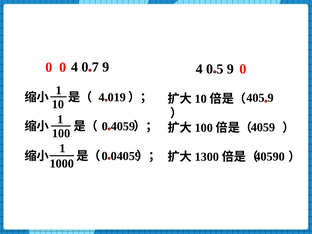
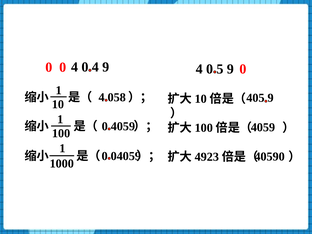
0 7: 7 -> 4 (95, 67)
019: 019 -> 058 (117, 97)
1300: 1300 -> 4923 (207, 157)
